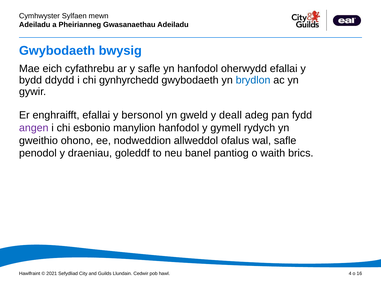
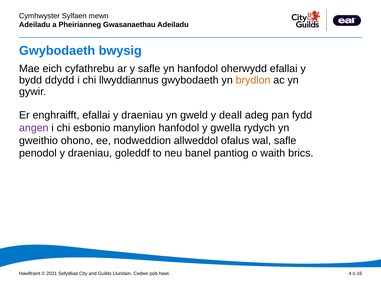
gynhyrchedd: gynhyrchedd -> llwyddiannus (129, 80)
brydlon colour: blue -> orange (253, 80)
efallai y bersonol: bersonol -> draeniau (142, 115)
gymell: gymell -> gwella (226, 128)
